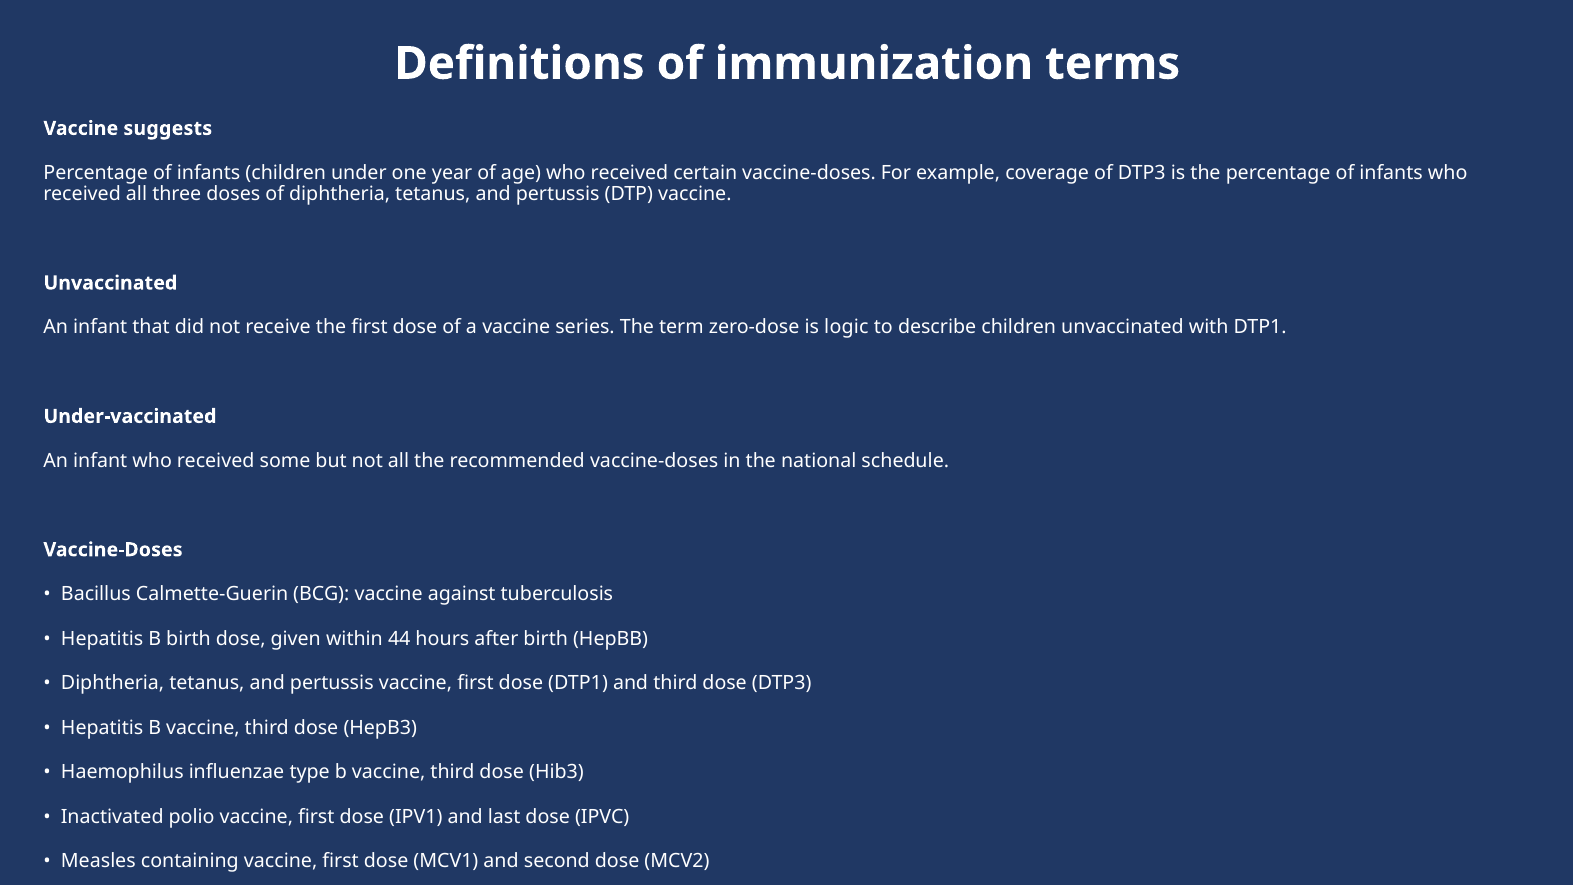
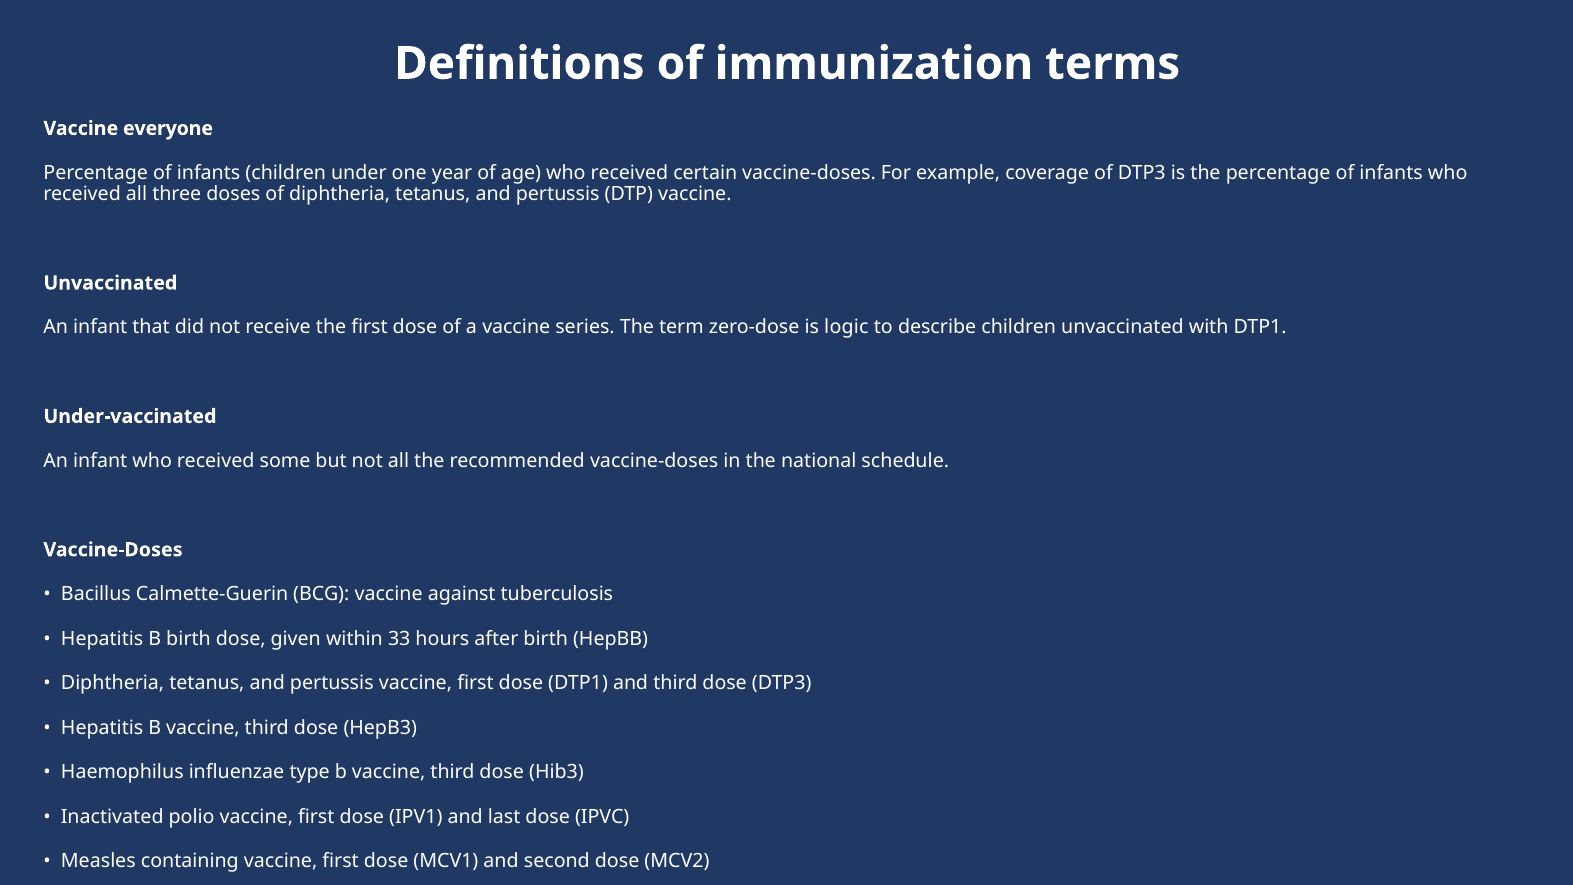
Vaccine suggests: suggests -> everyone (168, 128)
44: 44 -> 33 (399, 639)
